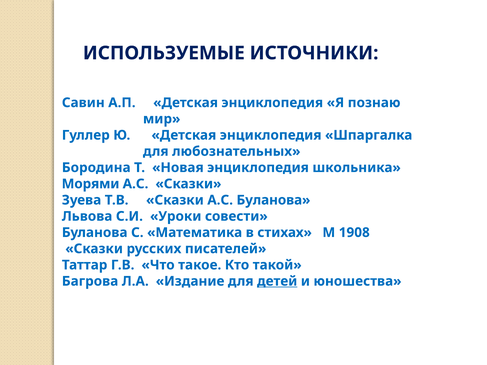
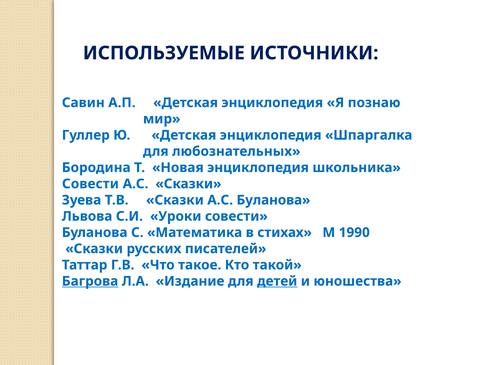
Морями: Морями -> Совести (90, 184)
1908: 1908 -> 1990 (354, 233)
Багрова underline: none -> present (90, 281)
